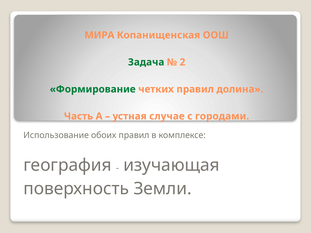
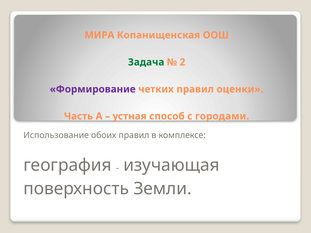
Формирование colour: green -> purple (93, 89)
долина: долина -> оценки (240, 89)
случае: случае -> способ (167, 116)
